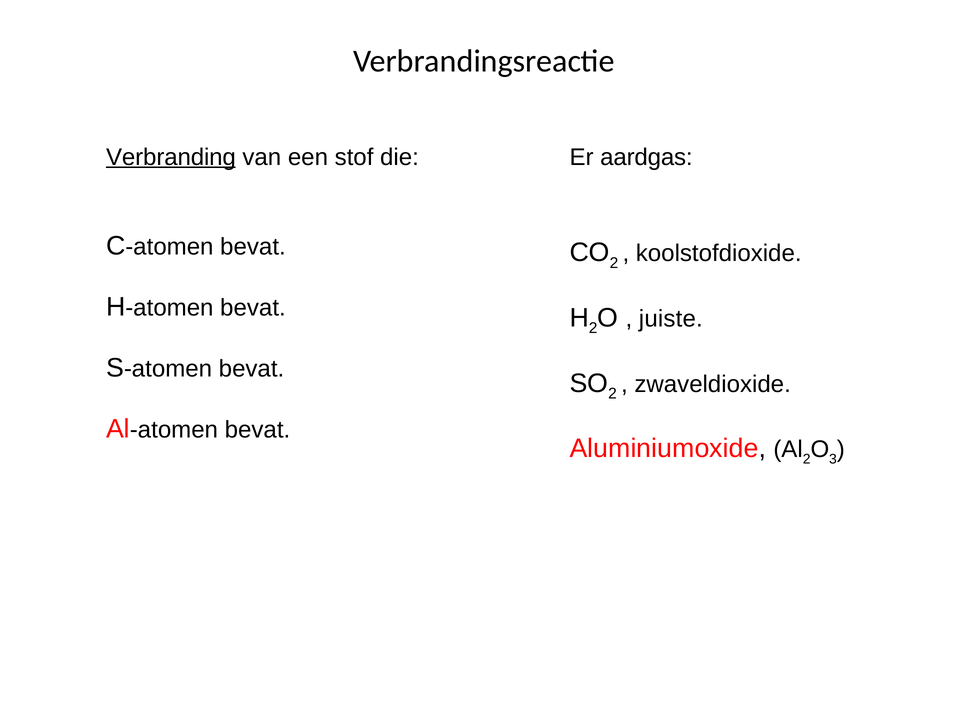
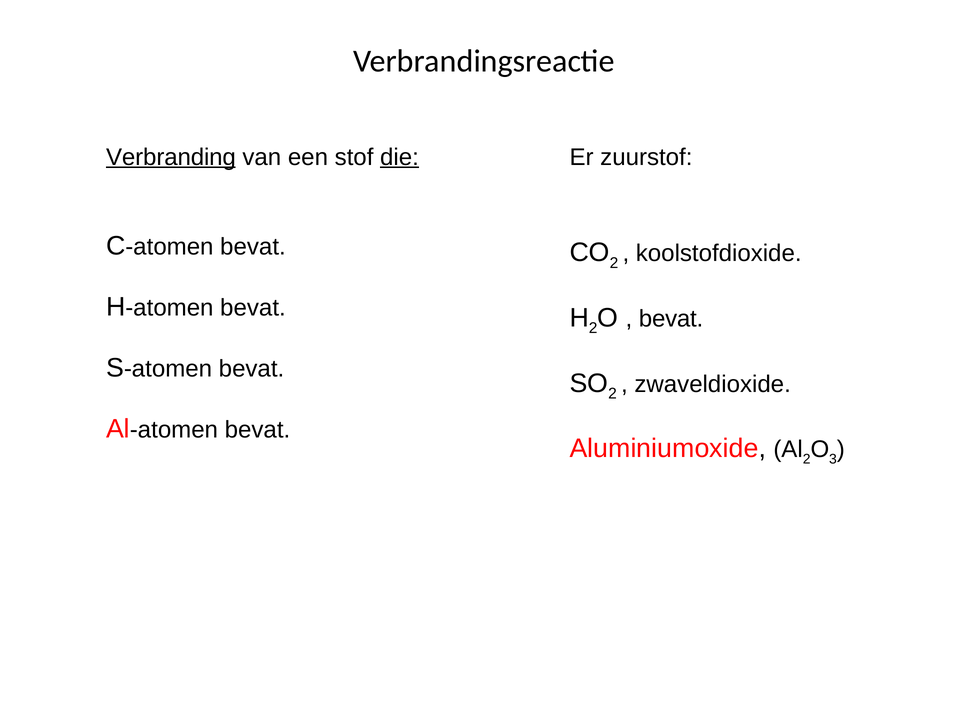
die underline: none -> present (399, 157)
aardgas: aardgas -> zuurstof (646, 157)
juiste: juiste -> bevat (671, 319)
